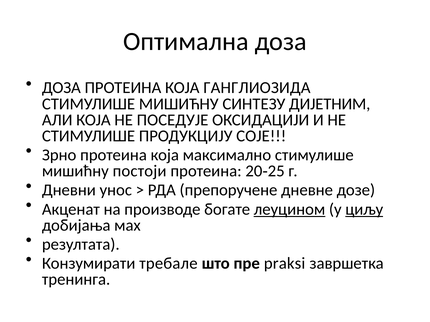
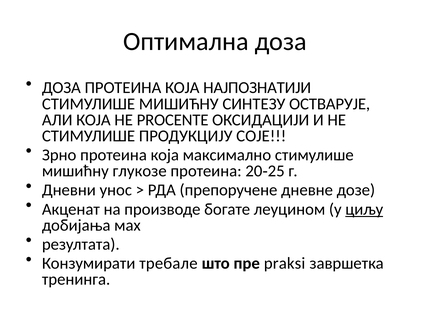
ГАНГЛИОЗИДА: ГАНГЛИОЗИДА -> НАЈПОЗНАТИЈИ (257, 88)
ДИЈЕТНИМ: ДИЈЕТНИМ -> ОСТВАРУЈЕ (330, 104)
ПОСЕДУЈЕ: ПОСЕДУЈЕ -> PROCENTE (173, 120)
постоји: постоји -> глукозе (140, 171)
леуцином underline: present -> none (290, 210)
